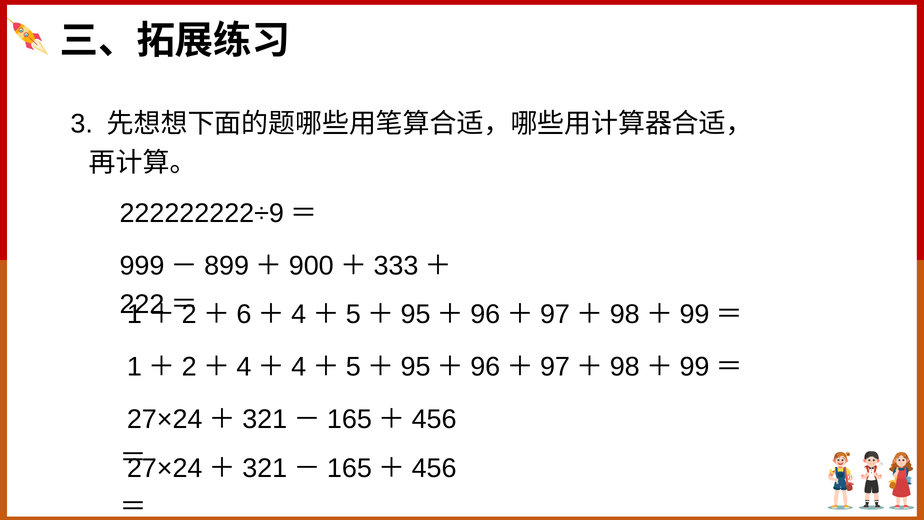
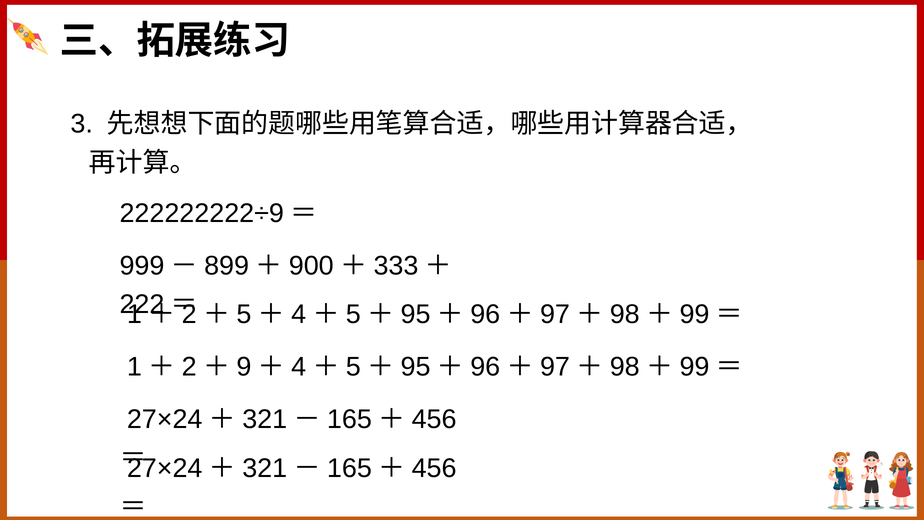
6: 6 -> 5 (244, 314)
4: 4 -> 9 (244, 367)
